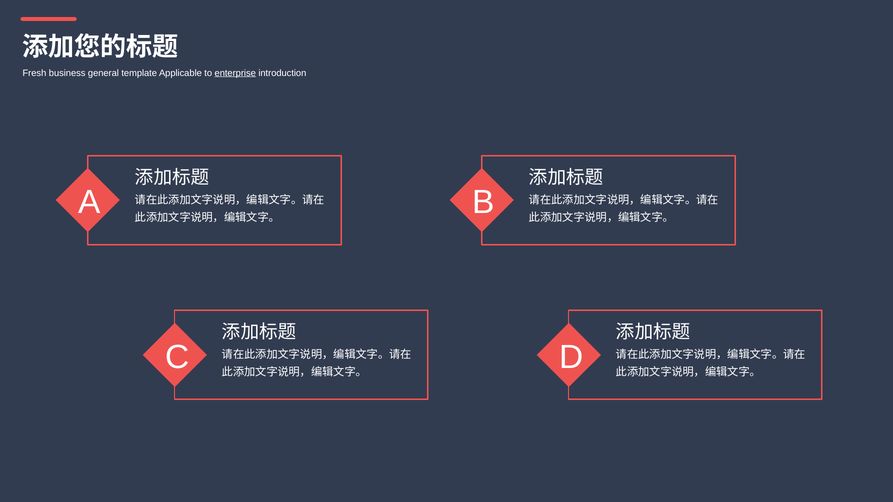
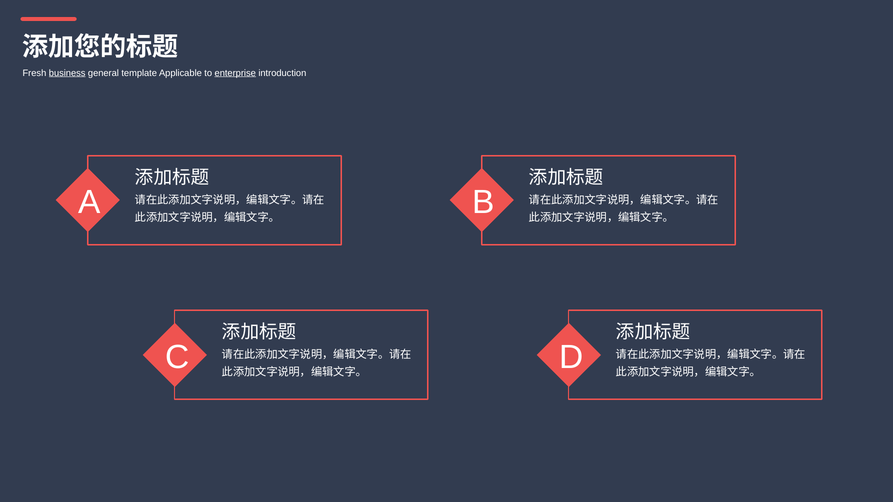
business underline: none -> present (67, 73)
